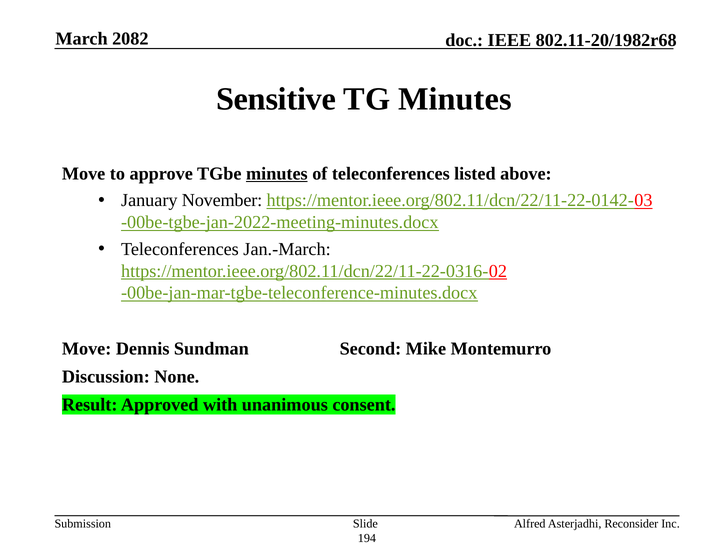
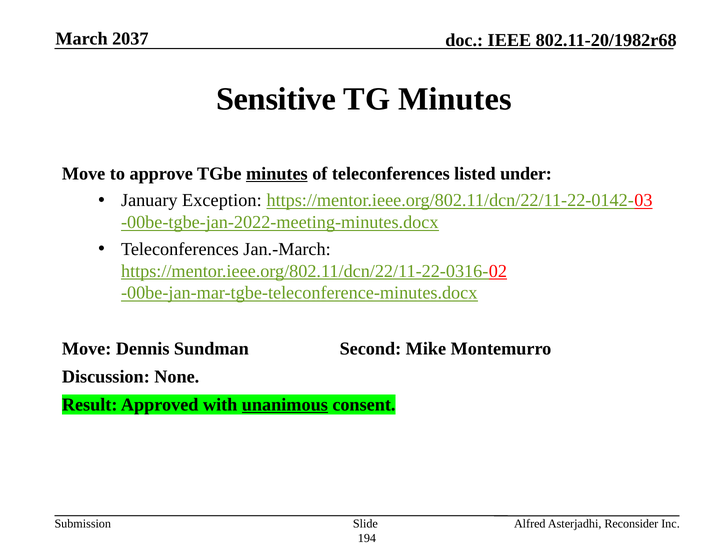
2082: 2082 -> 2037 (130, 39)
above: above -> under (526, 174)
November: November -> Exception (222, 200)
unanimous underline: none -> present (285, 405)
